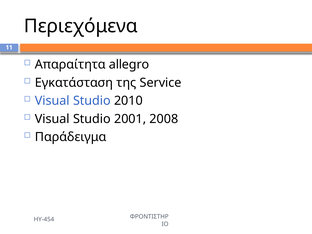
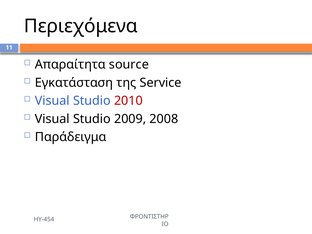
allegro: allegro -> source (129, 65)
2010 colour: black -> red (128, 101)
2001: 2001 -> 2009 (130, 119)
